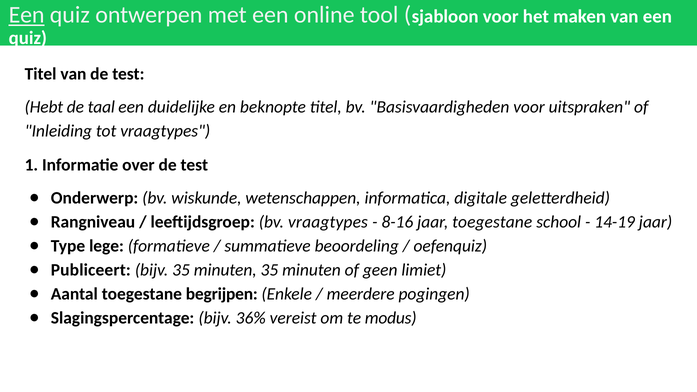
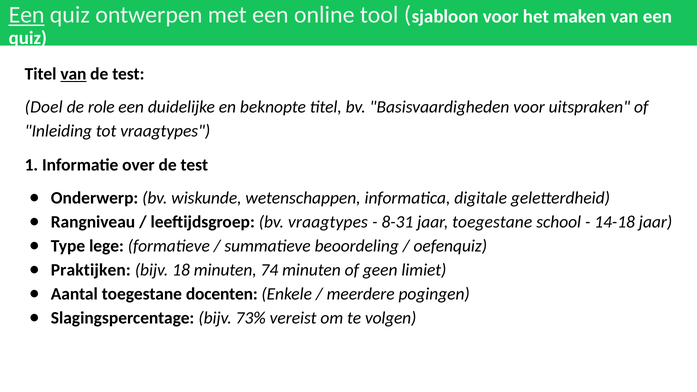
van underline: none -> present (73, 74)
Hebt: Hebt -> Doel (44, 107)
taal: taal -> role (101, 107)
8-16: 8-16 -> 8-31 (397, 222)
14-19: 14-19 -> 14-18 (615, 222)
Publiceert: Publiceert -> Praktijken (91, 270)
bijv 35: 35 -> 18 (181, 270)
minuten 35: 35 -> 74 (269, 270)
begrijpen: begrijpen -> docenten (222, 294)
36%: 36% -> 73% (251, 318)
modus: modus -> volgen (391, 318)
